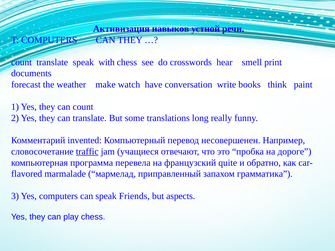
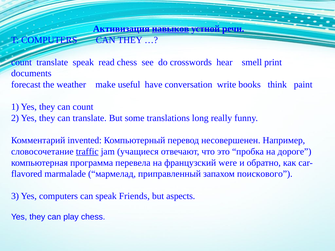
навыков underline: none -> present (170, 29)
with: with -> read (107, 62)
watch: watch -> useful (129, 85)
quite: quite -> were (228, 163)
грамматика: грамматика -> поискового (265, 174)
